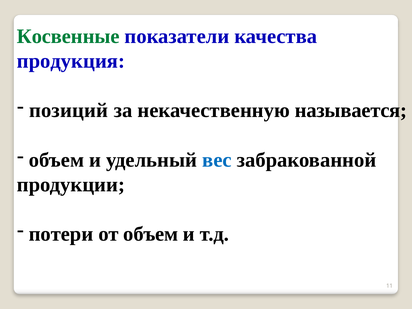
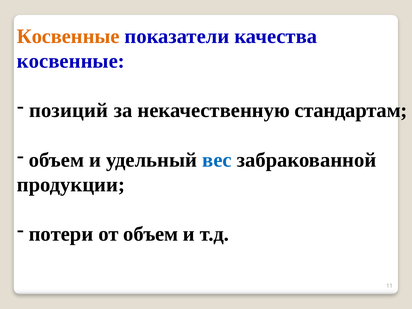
Косвенные colour: green -> orange (68, 36)
продукция: продукция -> косвенные (71, 61)
называется: называется -> стандартам (351, 110)
